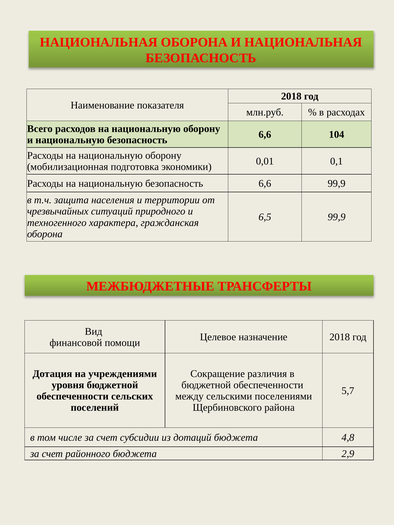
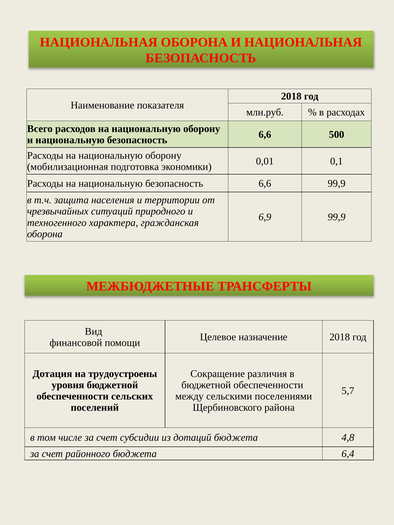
104: 104 -> 500 (337, 135)
6,5: 6,5 -> 6,9 (265, 217)
учреждениями: учреждениями -> трудоустроены (123, 374)
2,9: 2,9 -> 6,4 (348, 454)
